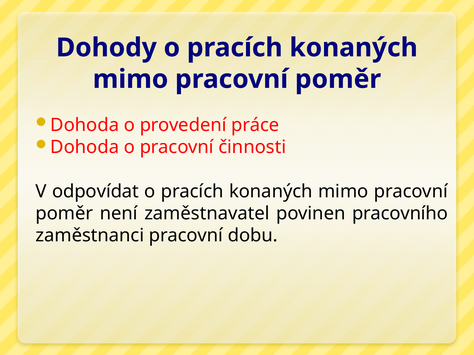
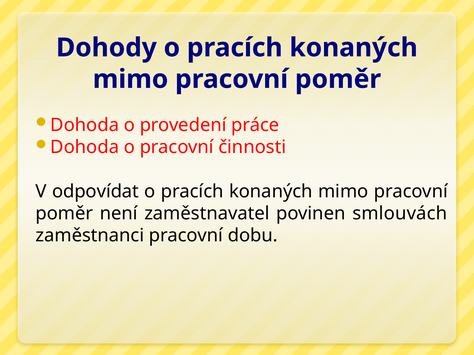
pracovního: pracovního -> smlouvách (400, 214)
